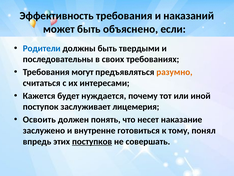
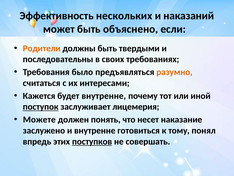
Эффективность требования: требования -> нескольких (124, 16)
Родители colour: blue -> orange (42, 48)
могут: могут -> было (82, 72)
будет нуждается: нуждается -> внутренне (104, 96)
поступок underline: none -> present (41, 106)
Освоить: Освоить -> Можете (39, 119)
